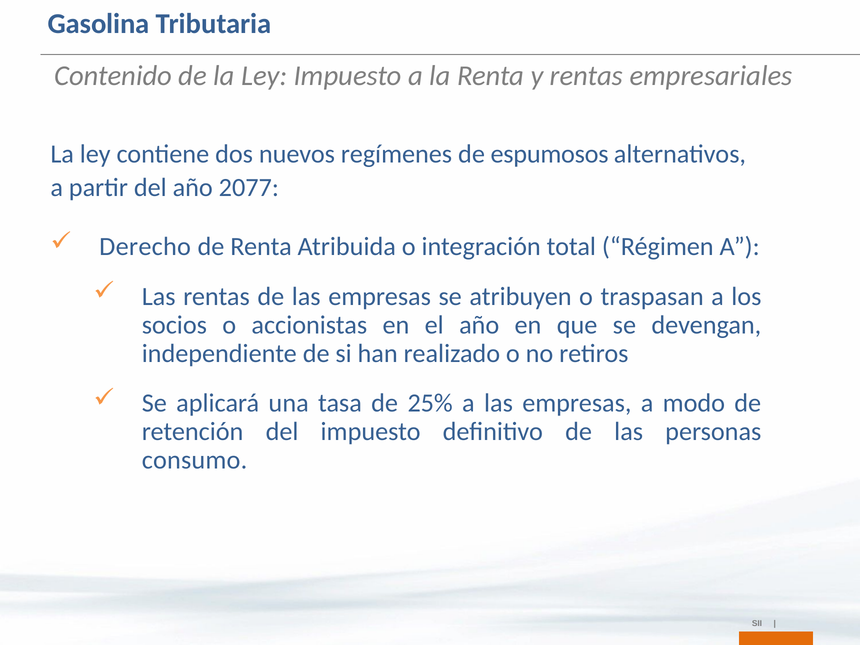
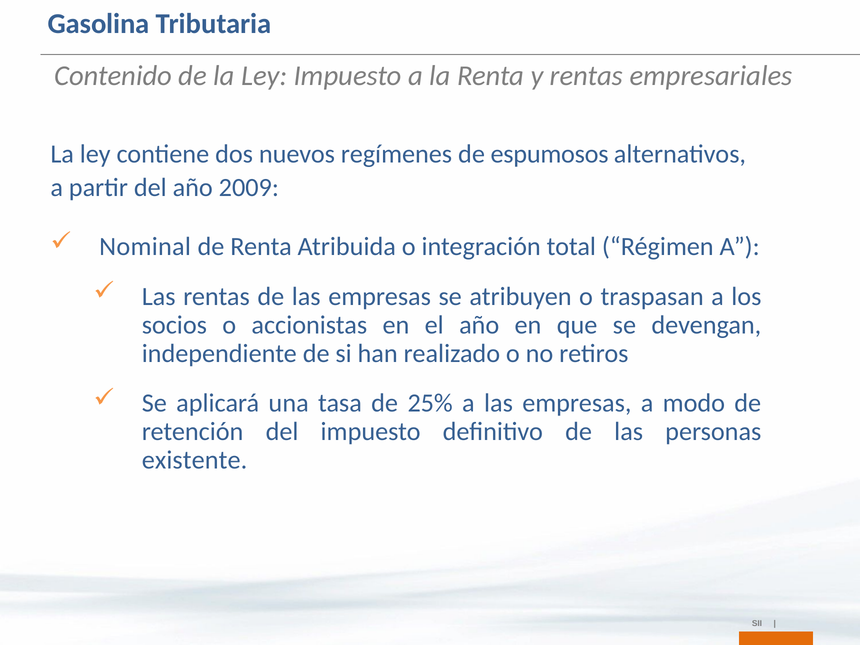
2077: 2077 -> 2009 (249, 188)
Derecho: Derecho -> Nominal (145, 247)
consumo: consumo -> existente (195, 460)
